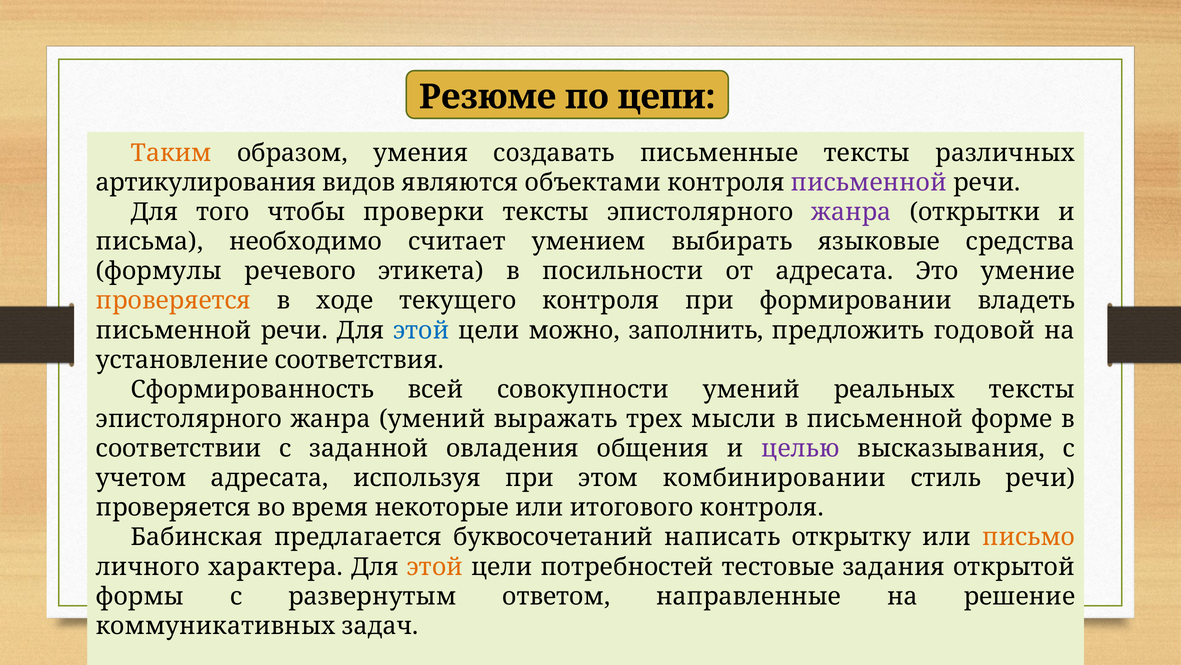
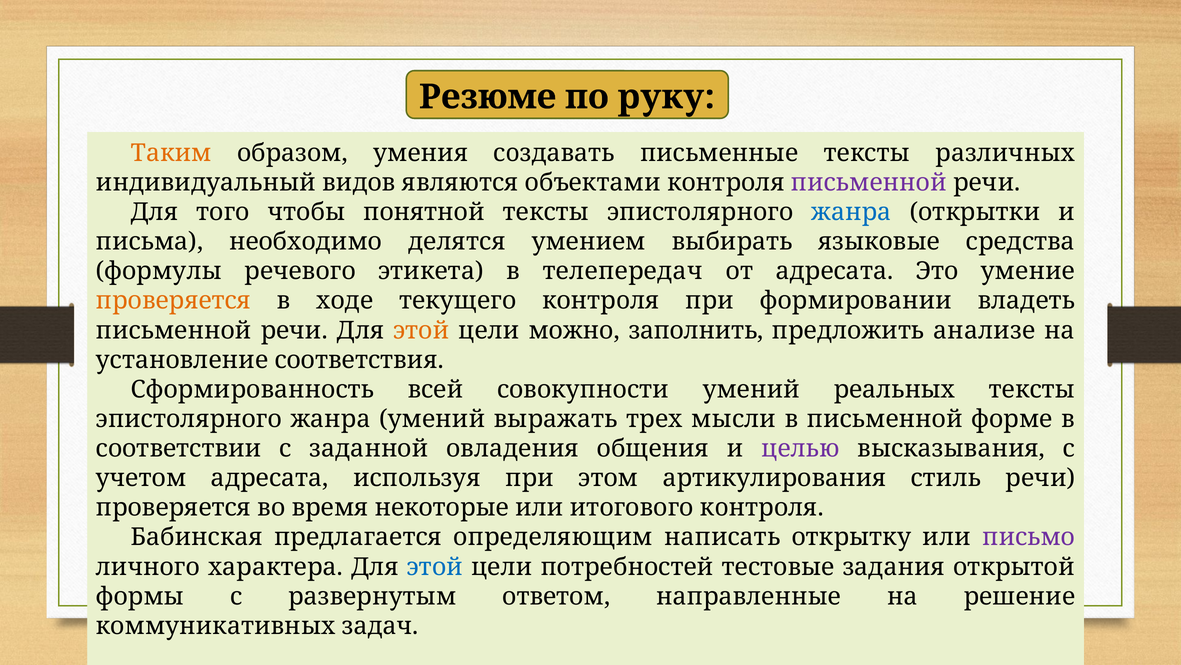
цепи: цепи -> руку (666, 97)
артикулирования: артикулирования -> индивидуальный (206, 182)
проверки: проверки -> понятной (424, 212)
жанра colour: purple -> blue (851, 212)
считает: считает -> делятся (457, 241)
посильности: посильности -> телепередач (623, 271)
этой colour: blue -> orange (421, 330)
годовой: годовой -> анализе (984, 330)
комбинировании: комбинировании -> артикулирования (774, 478)
буквосочетаний: буквосочетаний -> определяющим (553, 537)
письмо colour: orange -> purple (1029, 537)
этой colour: orange -> blue (435, 566)
